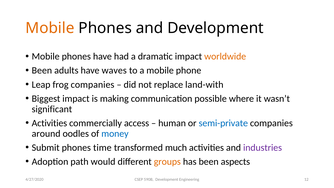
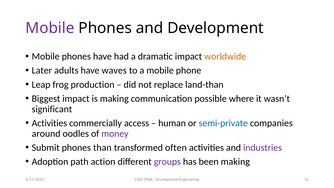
Mobile colour: orange -> purple (50, 28)
Been: Been -> Later (42, 70)
frog companies: companies -> production (93, 84)
land-with: land-with -> land-than (204, 84)
money colour: blue -> purple (115, 134)
time: time -> than (102, 148)
much: much -> often (176, 148)
would: would -> action (103, 162)
groups colour: orange -> purple (167, 162)
been aspects: aspects -> making (235, 162)
